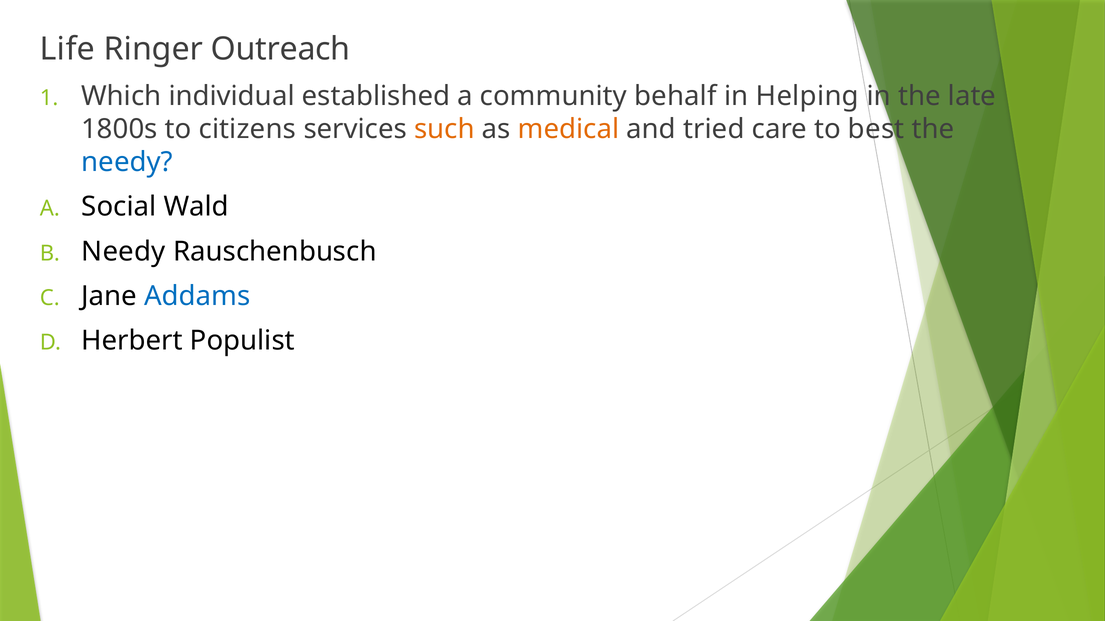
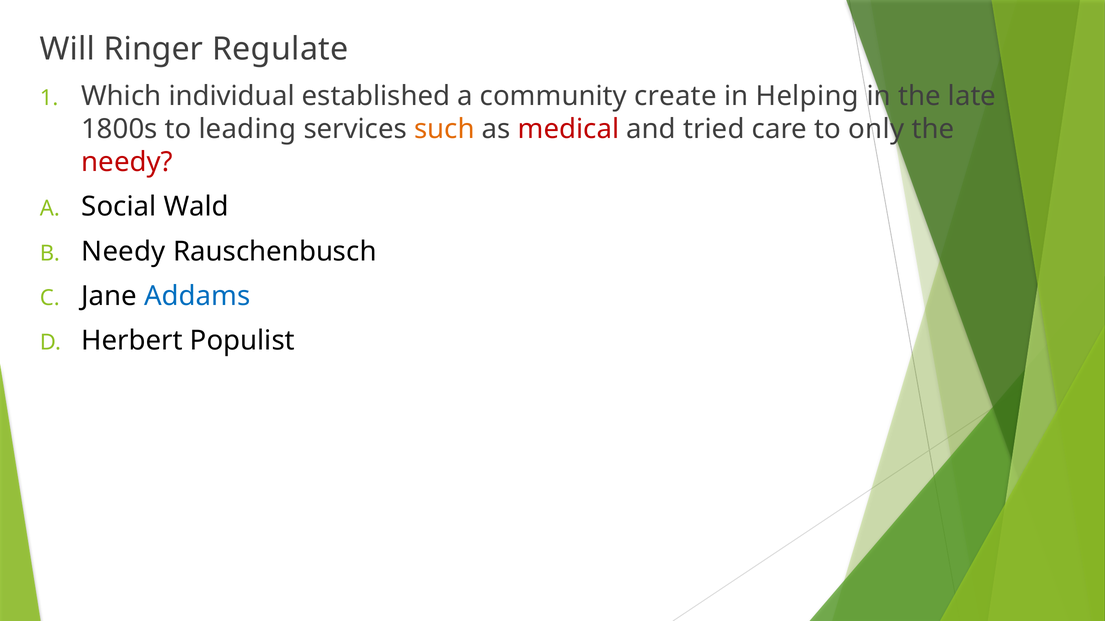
Life: Life -> Will (68, 49)
Outreach: Outreach -> Regulate (280, 49)
behalf: behalf -> create (675, 96)
citizens: citizens -> leading (247, 129)
medical colour: orange -> red (568, 129)
best: best -> only (876, 129)
needy colour: blue -> red (127, 162)
